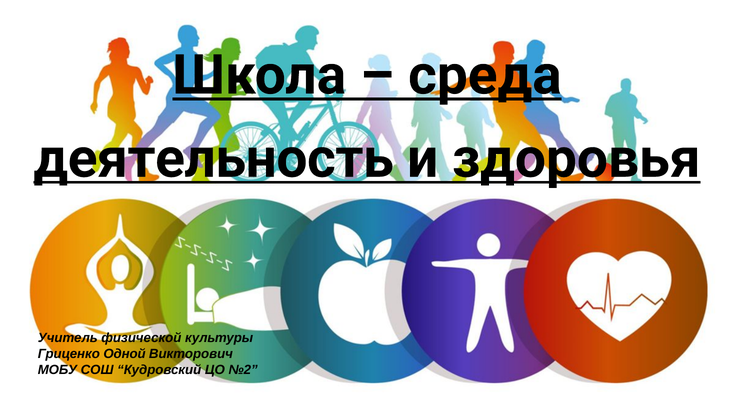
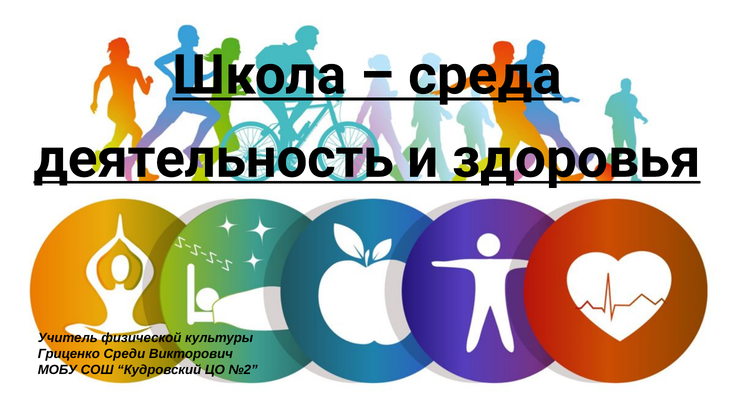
Одной: Одной -> Среди (124, 354)
